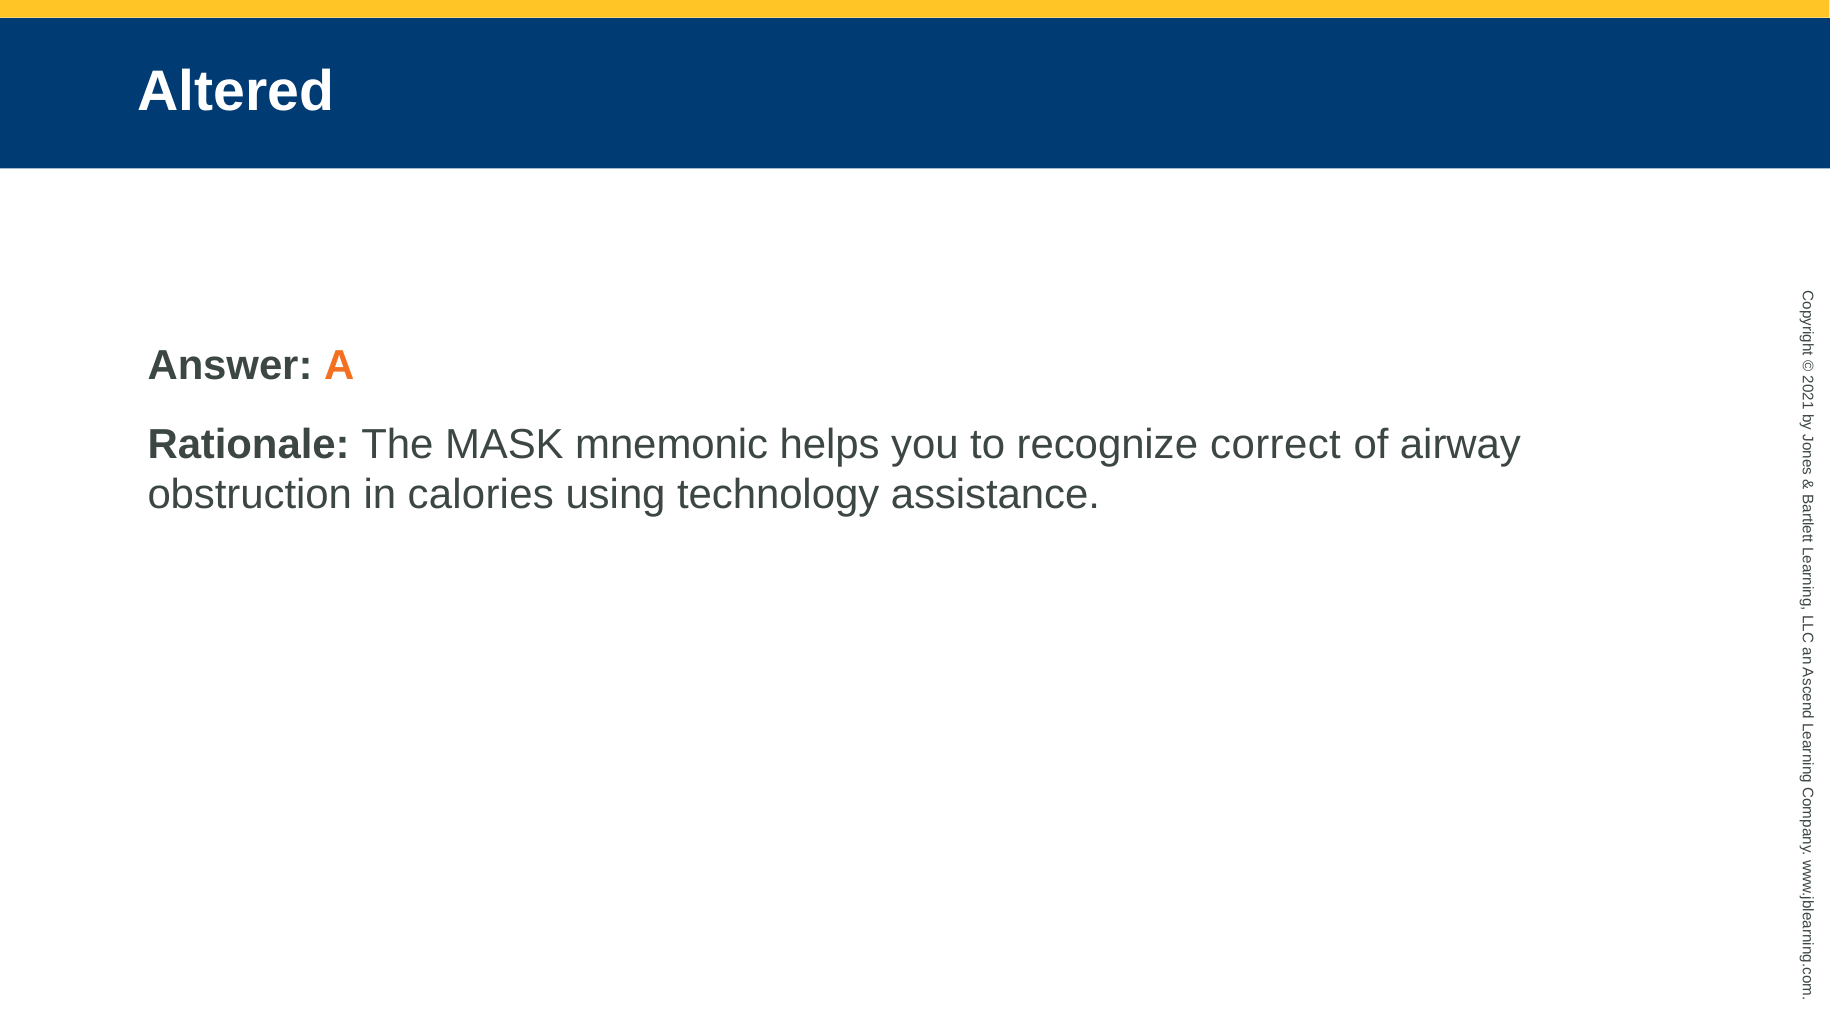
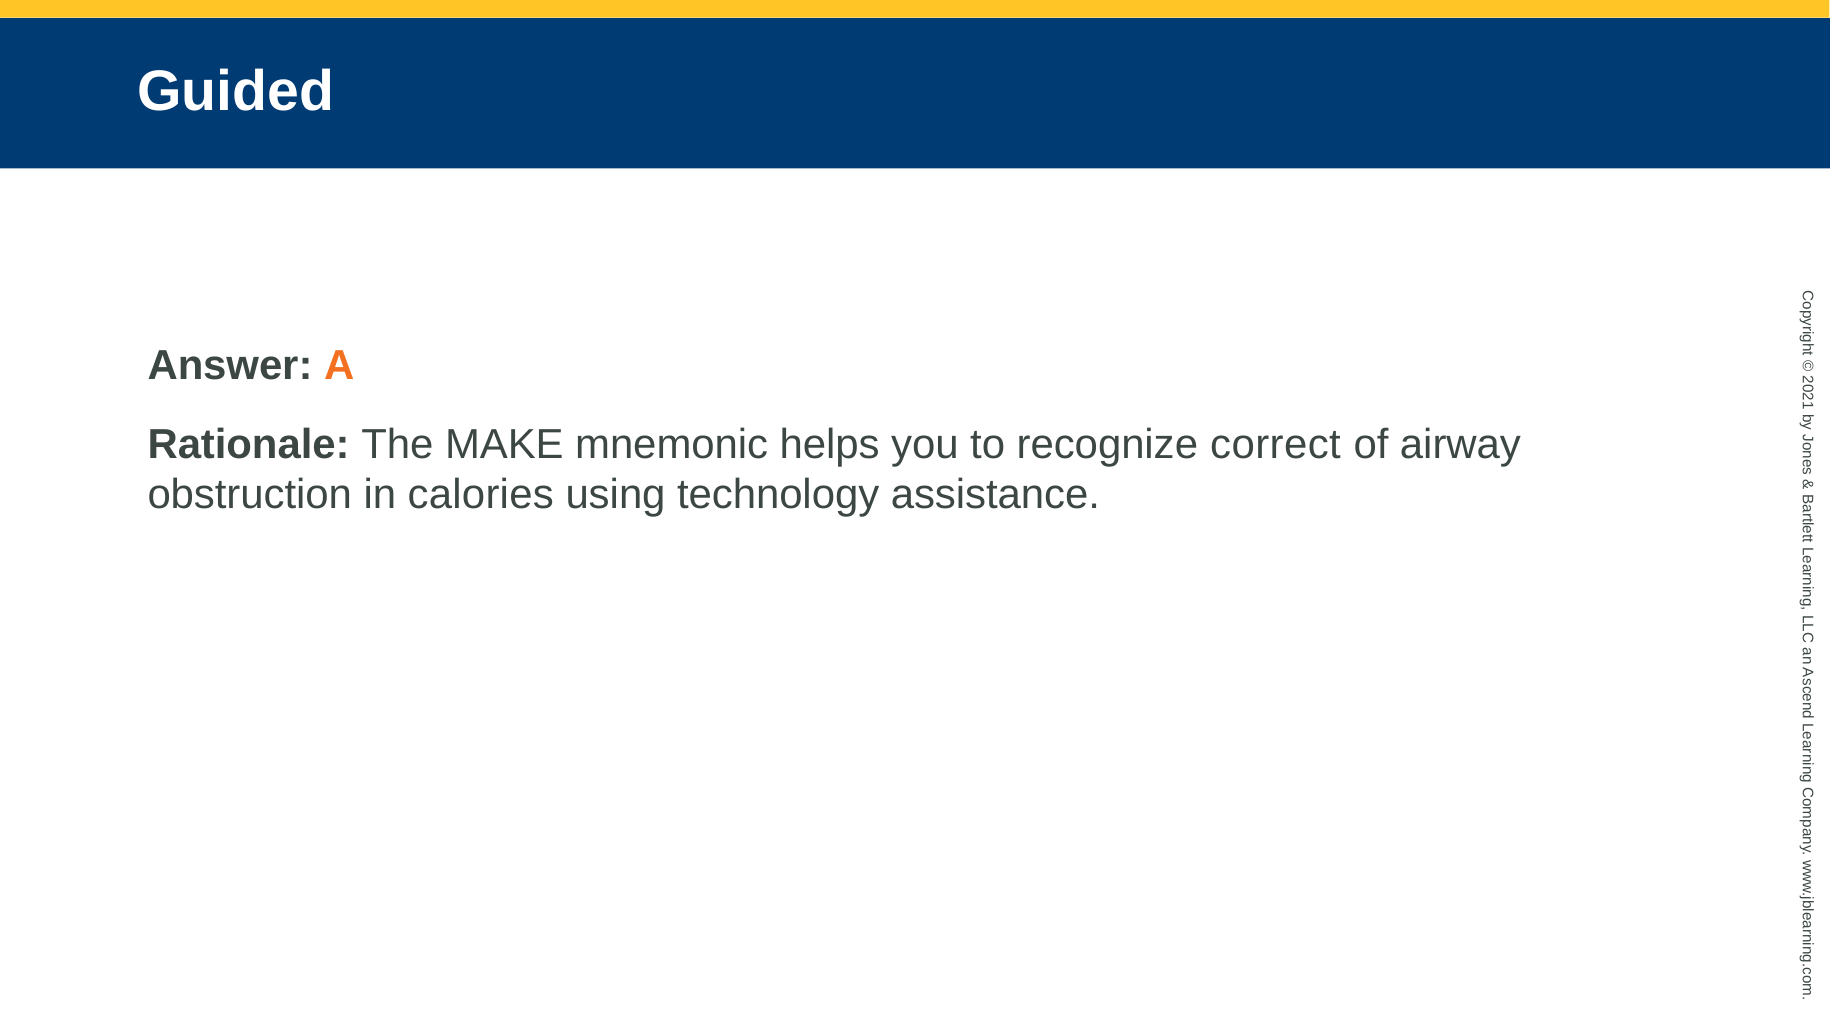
Altered: Altered -> Guided (236, 92)
MASK: MASK -> MAKE (504, 445)
